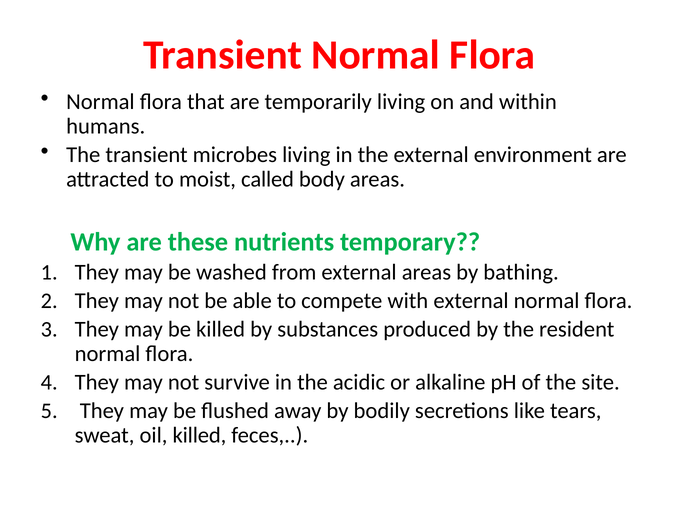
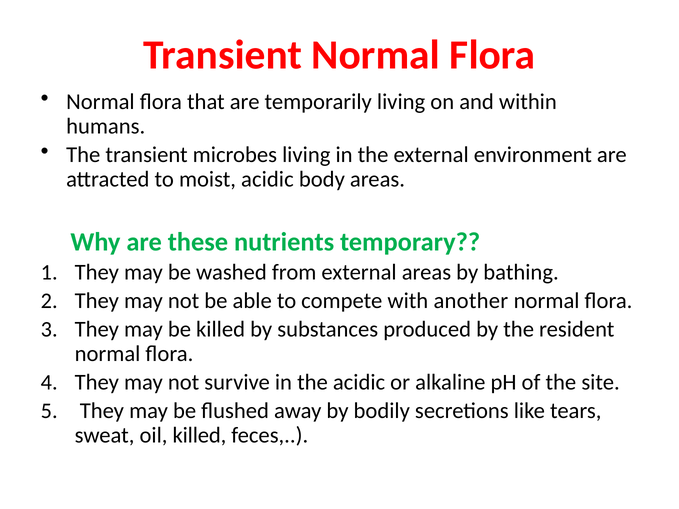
moist called: called -> acidic (267, 179)
with external: external -> another (471, 301)
